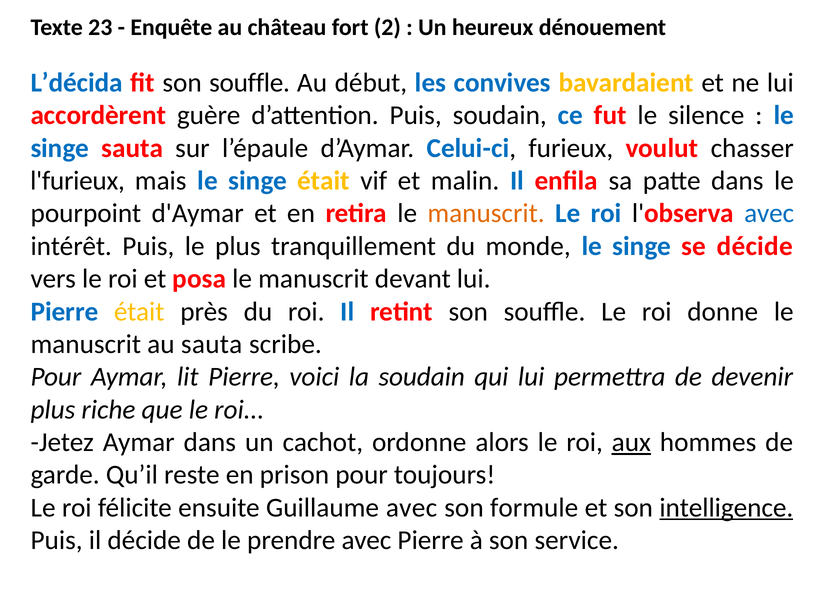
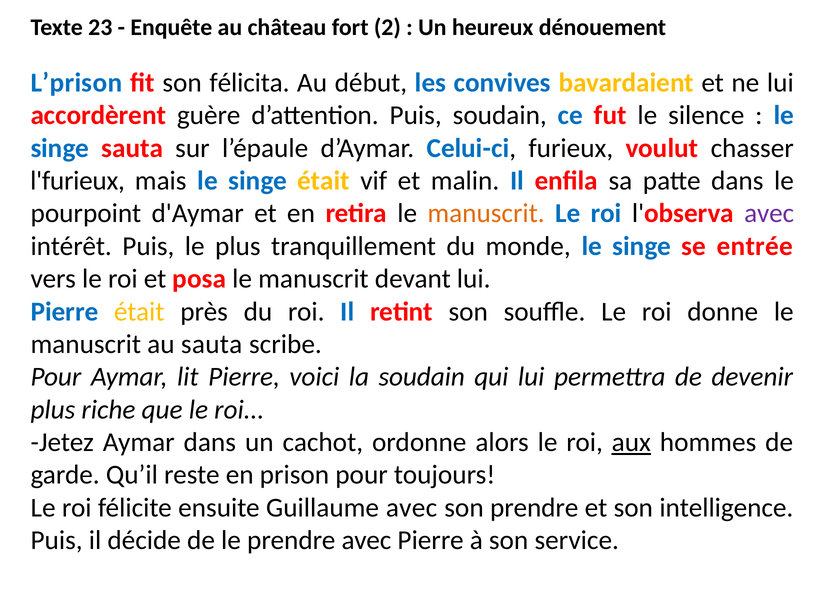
L’décida: L’décida -> L’prison (76, 83)
fit son souffle: souffle -> félicita (249, 83)
avec colour: blue -> purple (769, 214)
se décide: décide -> entrée (755, 246)
son formule: formule -> prendre (534, 508)
intelligence underline: present -> none (726, 508)
